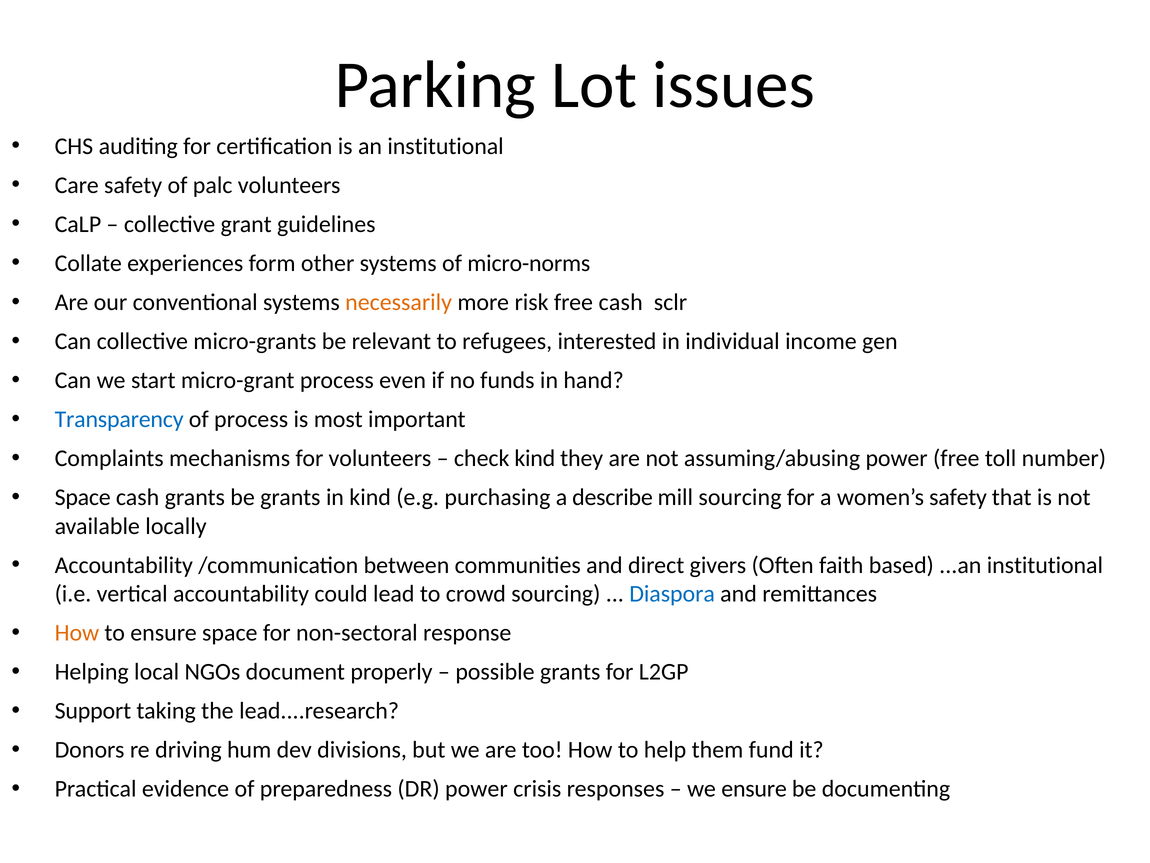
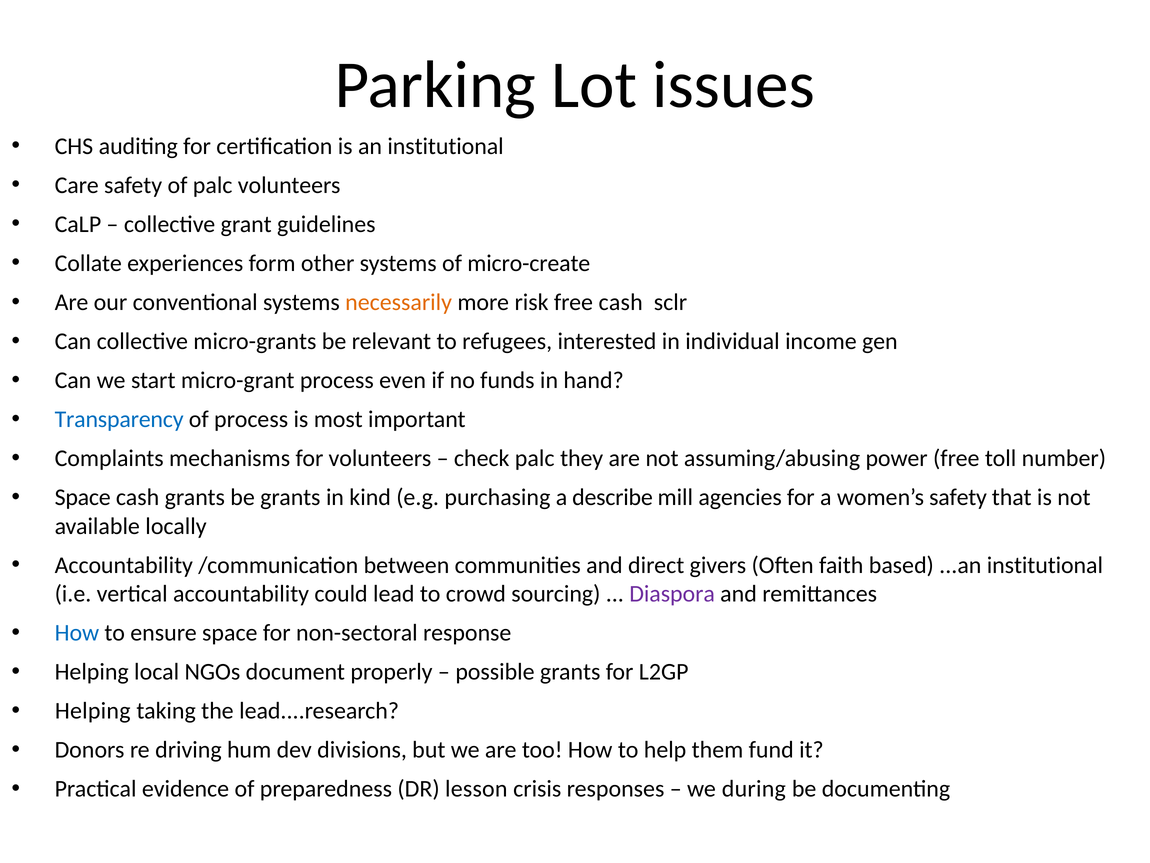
micro-norms: micro-norms -> micro-create (529, 263)
check kind: kind -> palc (535, 458)
mill sourcing: sourcing -> agencies (740, 497)
Diaspora colour: blue -> purple (672, 594)
How colour: orange -> blue (77, 633)
Support: Support -> Helping (93, 711)
DR power: power -> lesson (476, 789)
we ensure: ensure -> during (754, 789)
